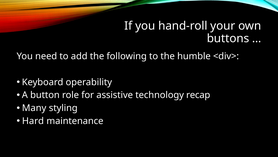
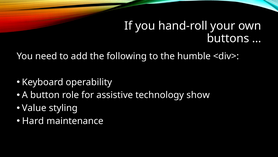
recap: recap -> show (198, 95)
Many: Many -> Value (34, 108)
